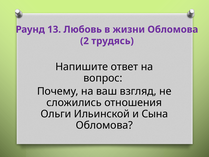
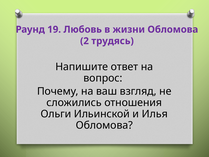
13: 13 -> 19 (54, 29)
Сына: Сына -> Илья (155, 114)
